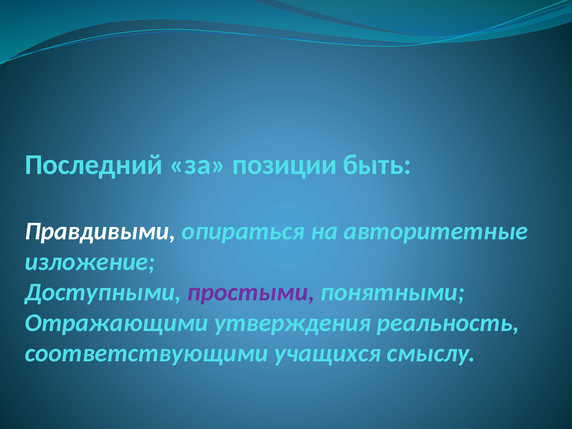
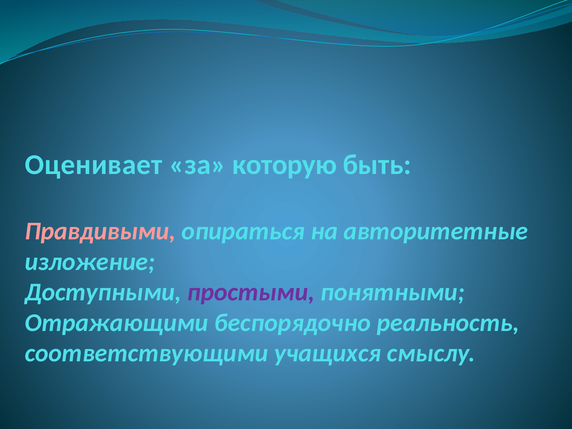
Последний: Последний -> Оценивает (94, 165)
позиции: позиции -> которую (285, 165)
Правдивыми colour: white -> pink (100, 231)
утверждения: утверждения -> беспорядочно (293, 323)
